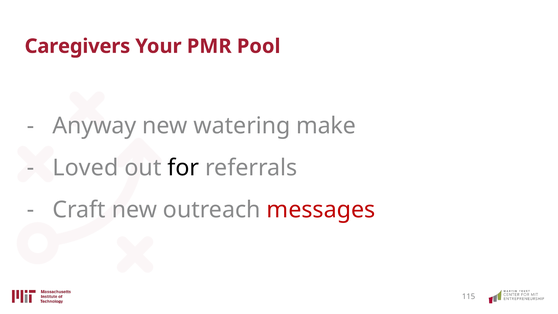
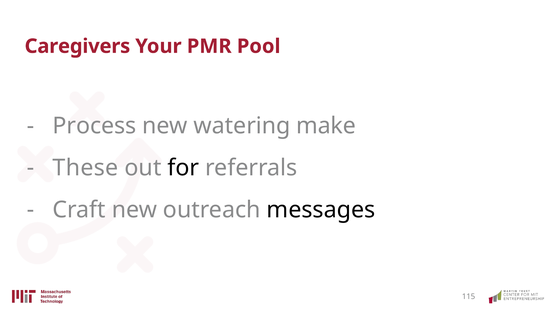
Anyway: Anyway -> Process (94, 126)
Loved: Loved -> These (85, 168)
messages colour: red -> black (321, 210)
